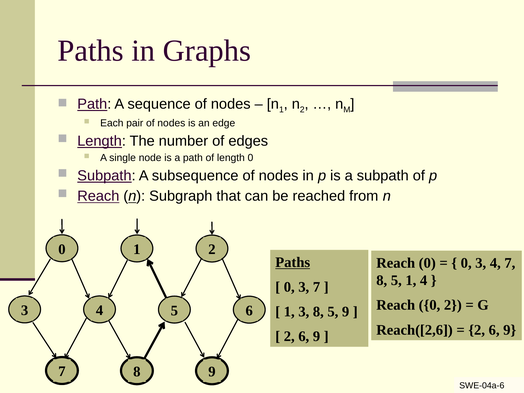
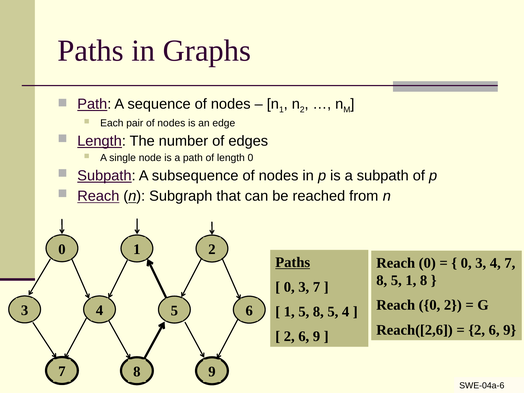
1 4: 4 -> 8 (424, 280)
1 3: 3 -> 5 (304, 312)
5 9: 9 -> 4 (346, 312)
